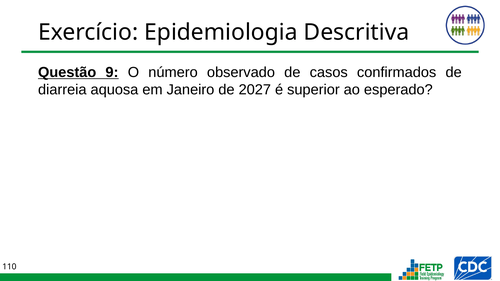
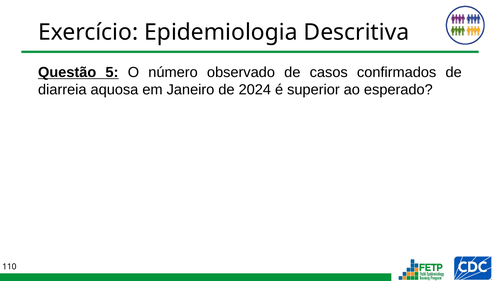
9: 9 -> 5 (112, 72)
2027: 2027 -> 2024 (255, 90)
